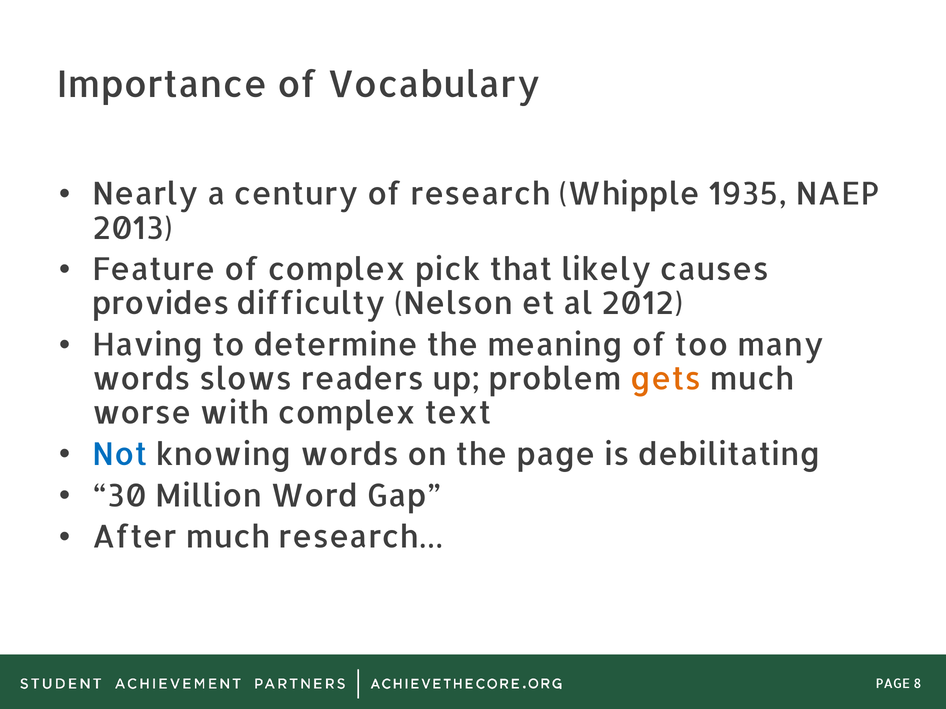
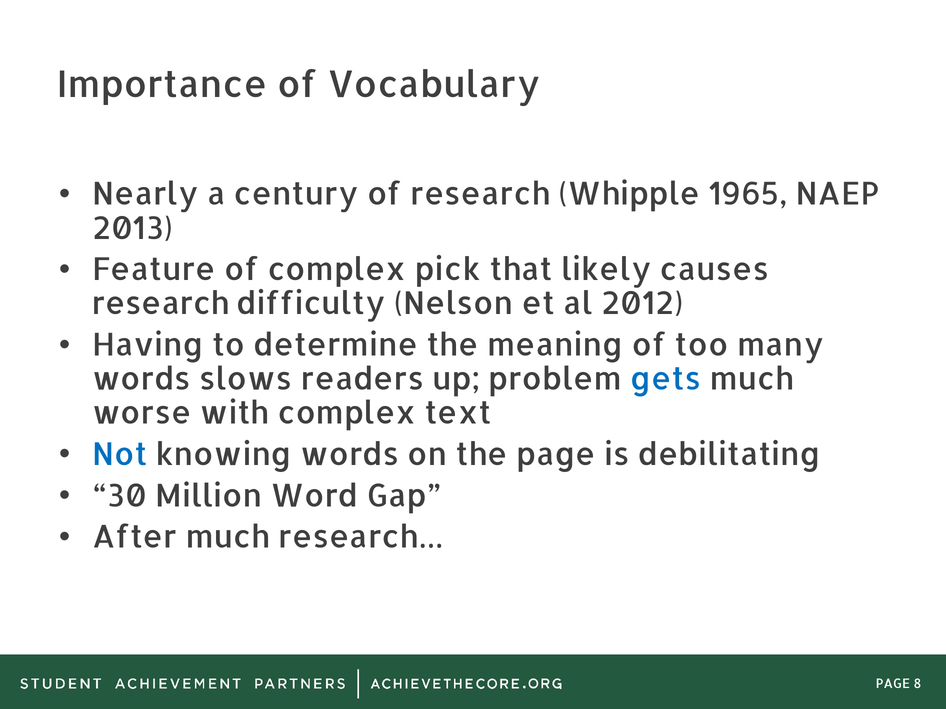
1935: 1935 -> 1965 (748, 195)
provides: provides -> research (161, 304)
gets colour: orange -> blue (666, 380)
